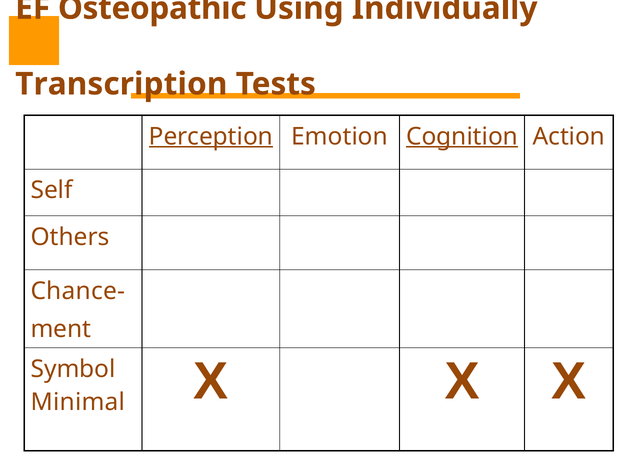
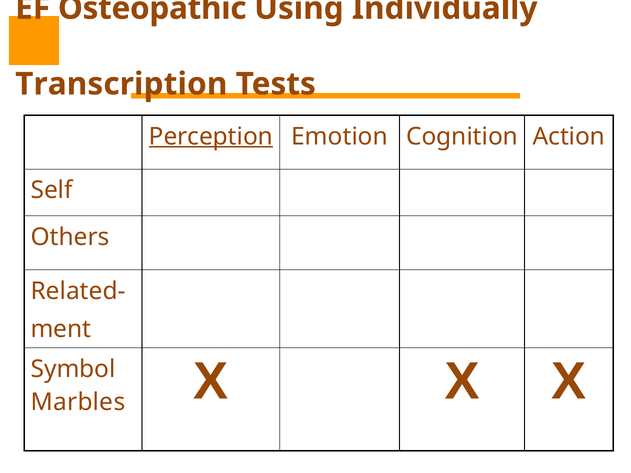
Cognition underline: present -> none (462, 136)
Chance-: Chance- -> Related- (78, 291)
Minimal: Minimal -> Marbles (78, 402)
